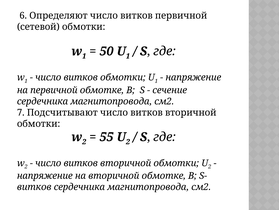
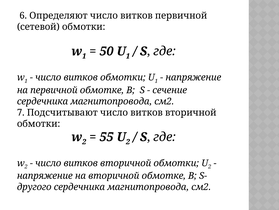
витков: витков -> другого (34, 186)
